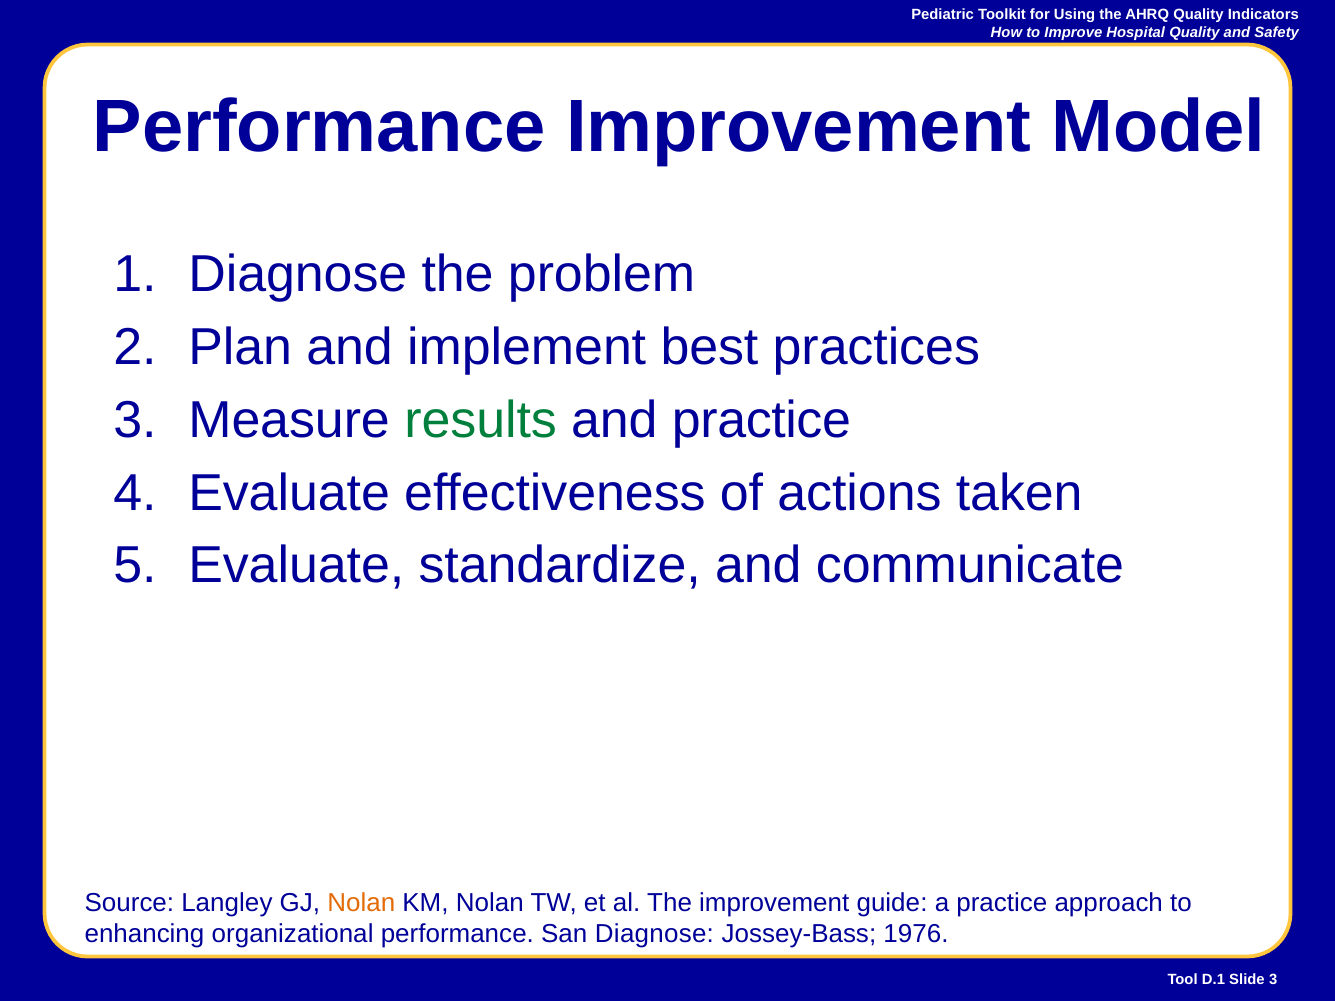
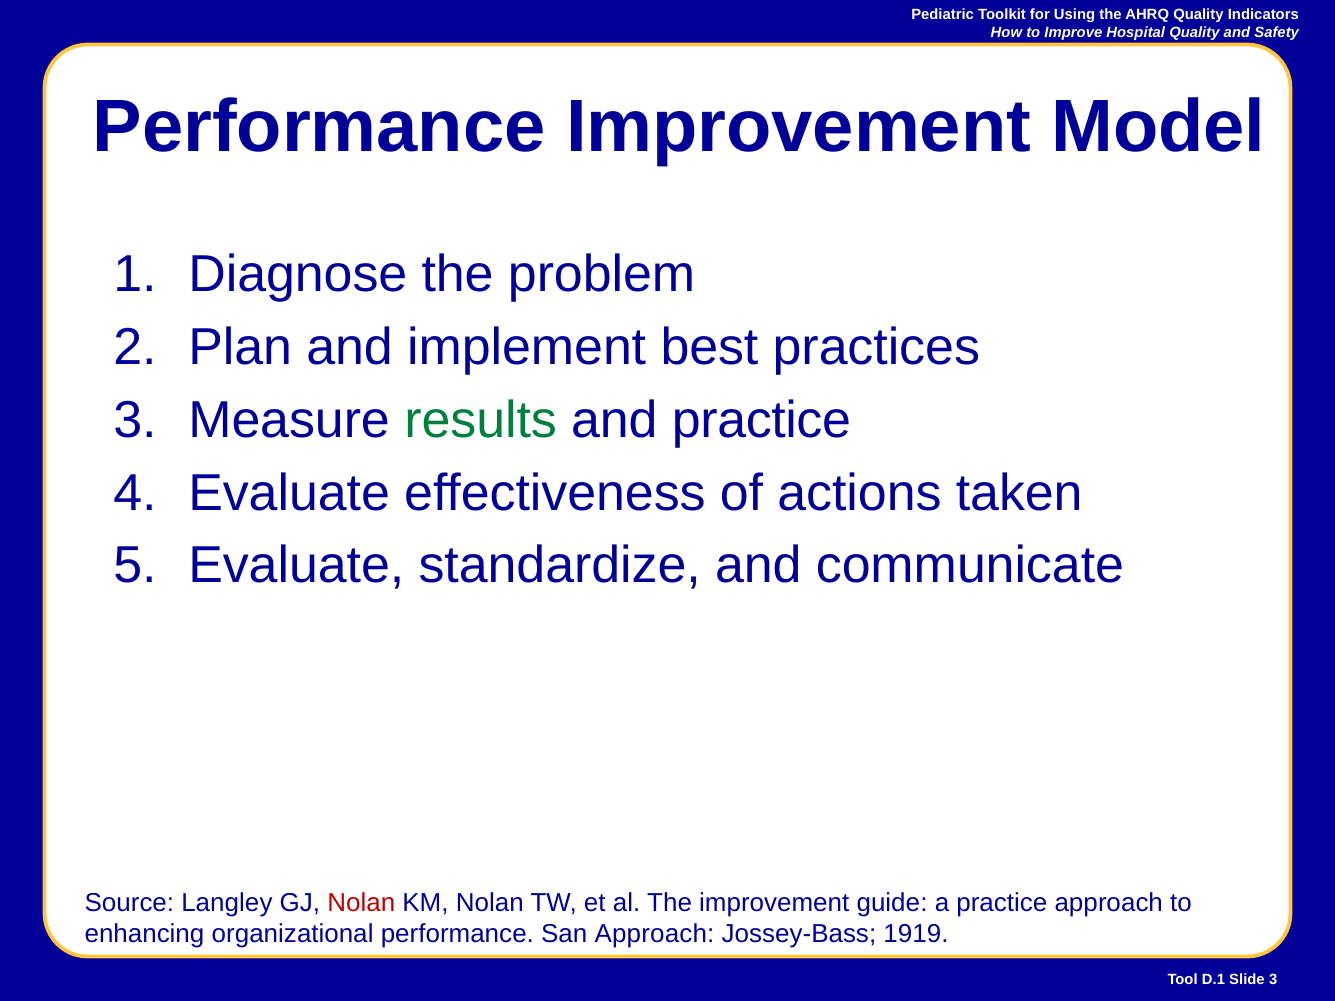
Nolan colour: orange -> red (361, 903)
San Diagnose: Diagnose -> Approach (655, 934)
1976: 1976 -> 1919 (916, 934)
